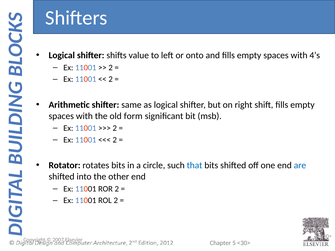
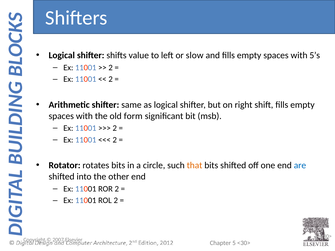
onto: onto -> slow (195, 55)
4’s: 4’s -> 5’s (315, 55)
that colour: blue -> orange (195, 166)
